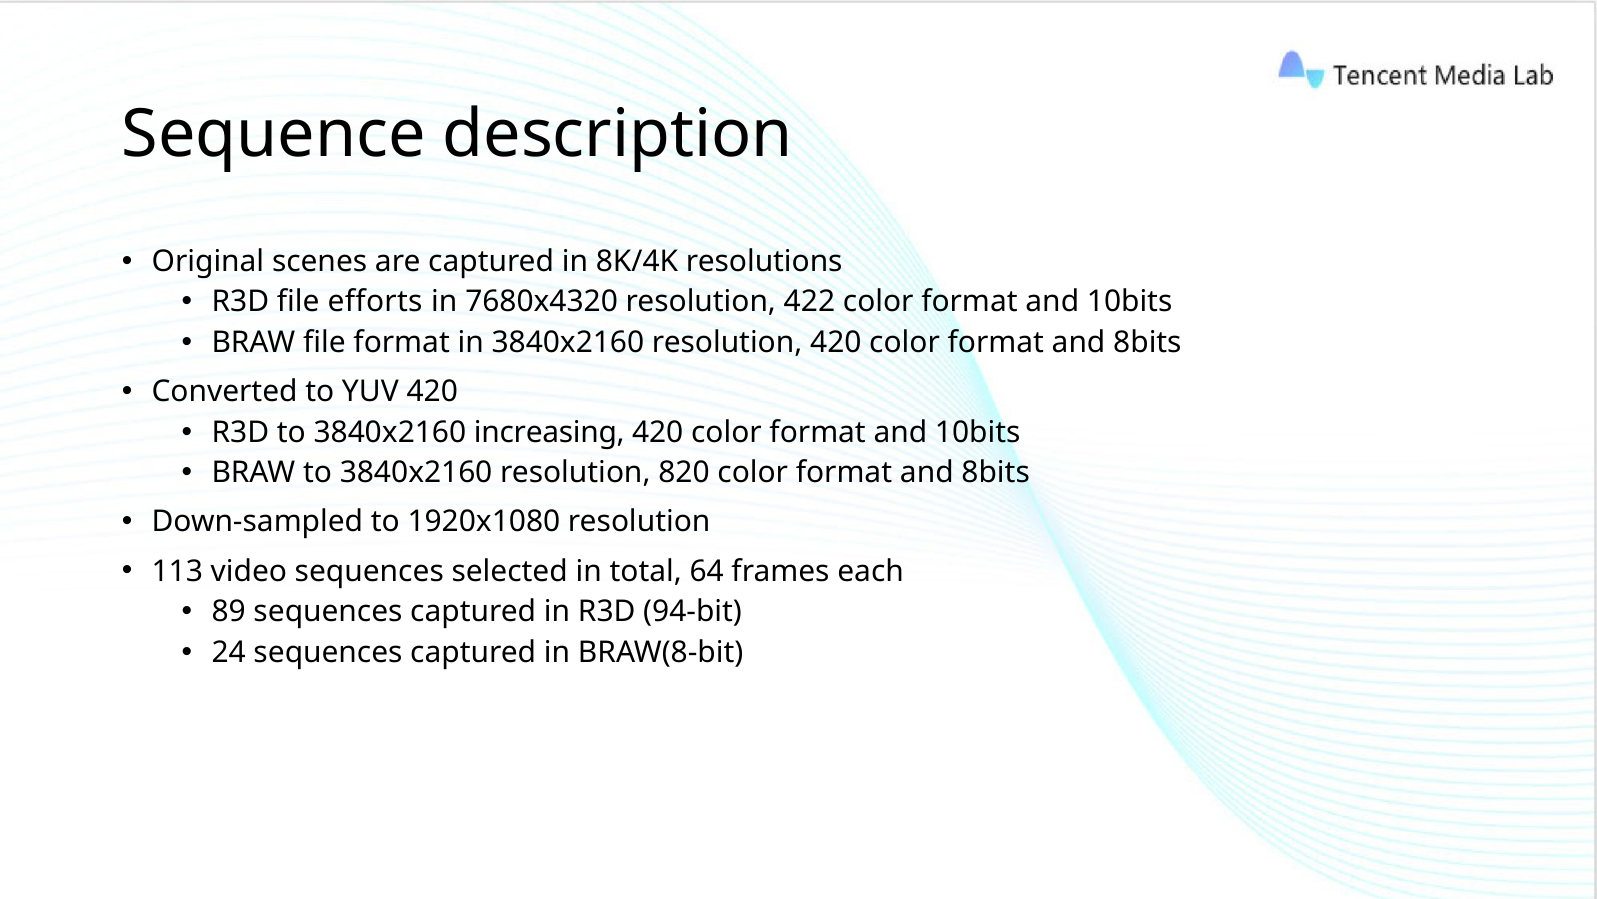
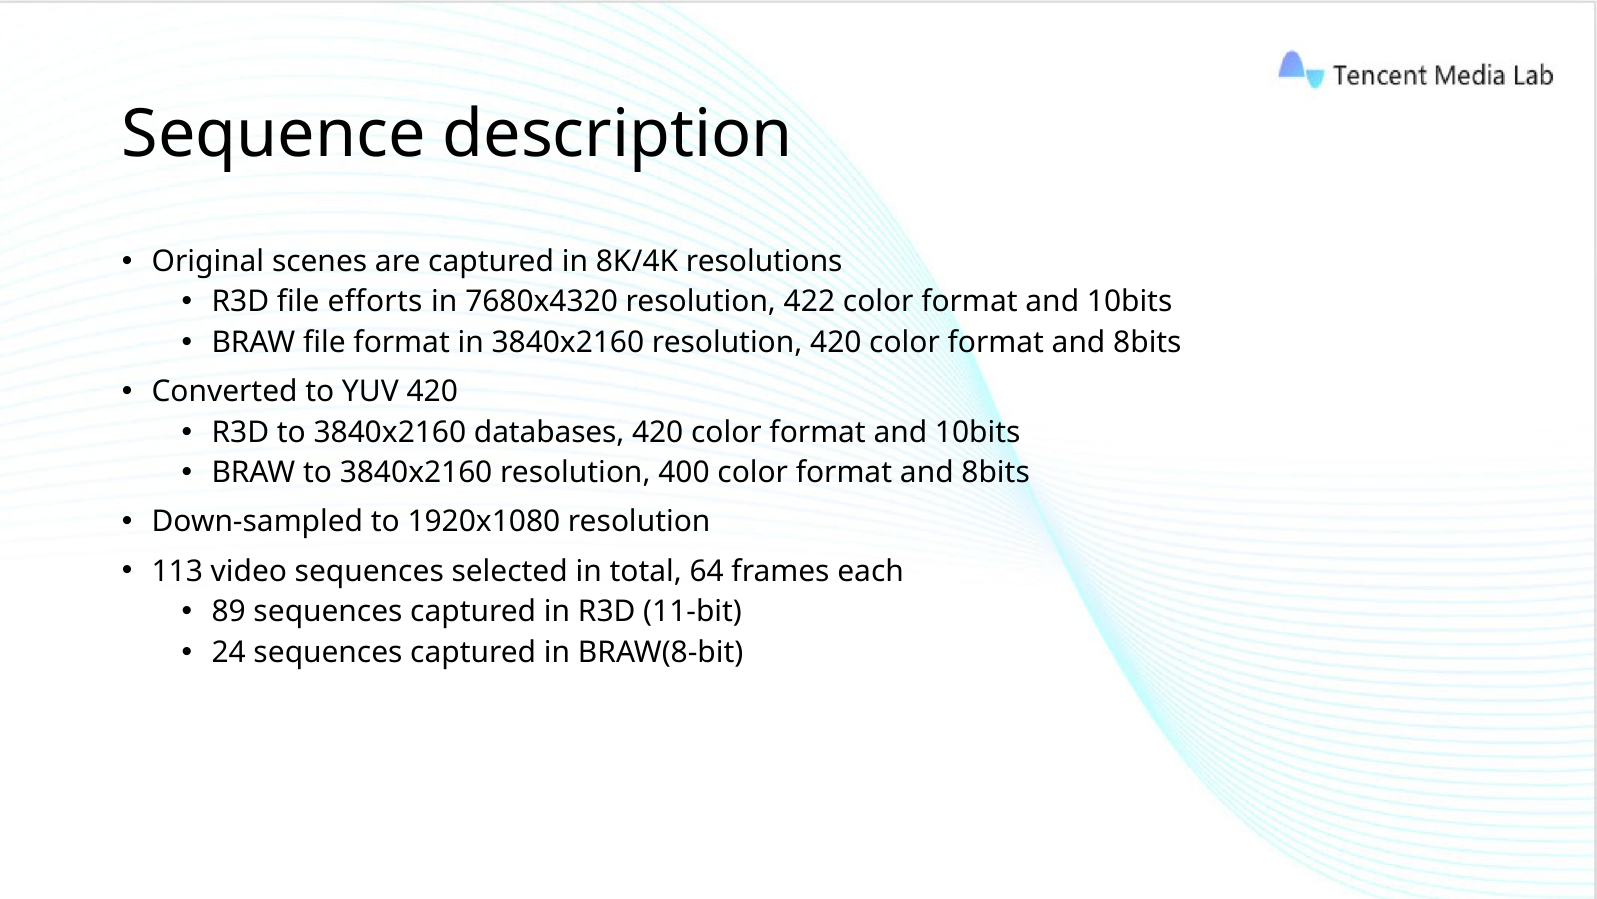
increasing: increasing -> databases (549, 432)
820: 820 -> 400 (684, 473)
94-bit: 94-bit -> 11-bit (693, 611)
